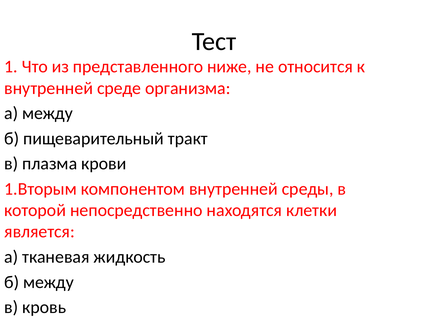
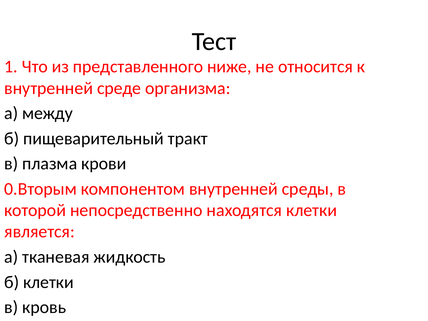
1.Вторым: 1.Вторым -> 0.Вторым (41, 189)
б между: между -> клетки (48, 282)
